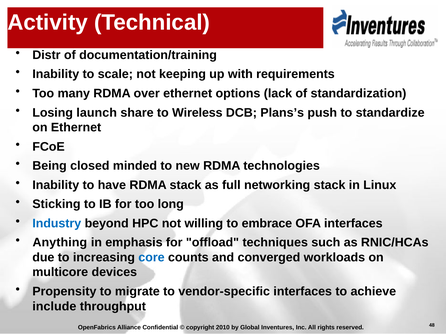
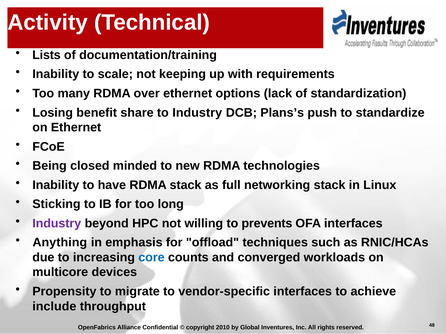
Distr: Distr -> Lists (47, 55)
launch: launch -> benefit (97, 113)
to Wireless: Wireless -> Industry (197, 113)
Industry colour: blue -> purple (57, 224)
embrace: embrace -> prevents (267, 224)
